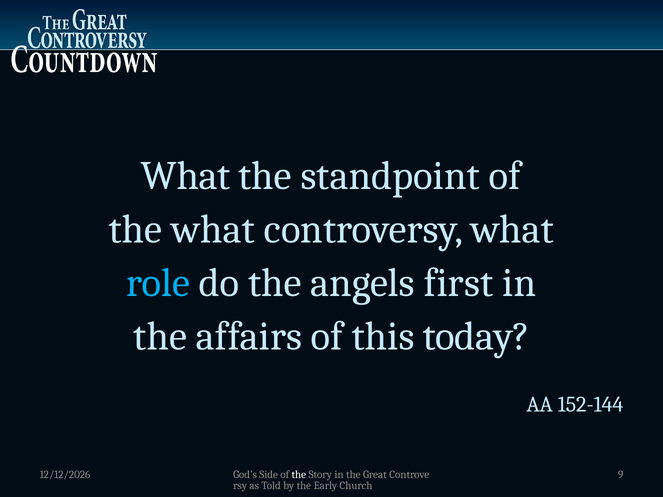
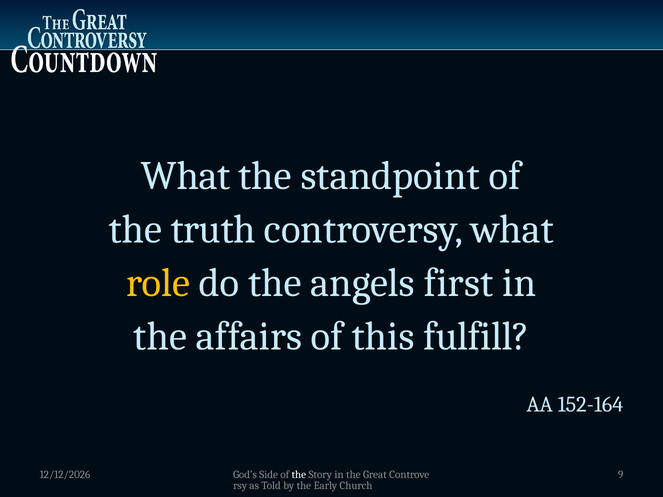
the what: what -> truth (213, 229)
role colour: light blue -> yellow (158, 283)
today: today -> fulfill (476, 337)
152-144: 152-144 -> 152-164 (590, 405)
